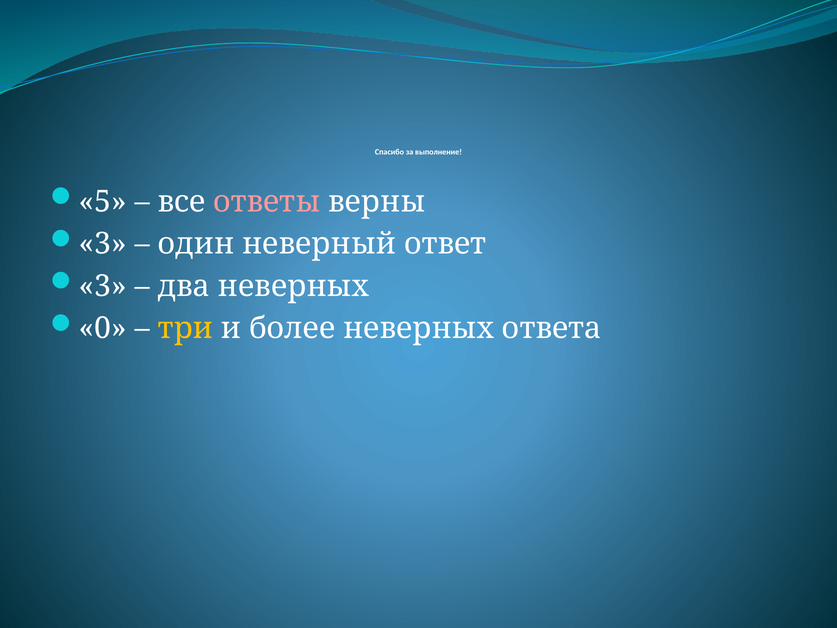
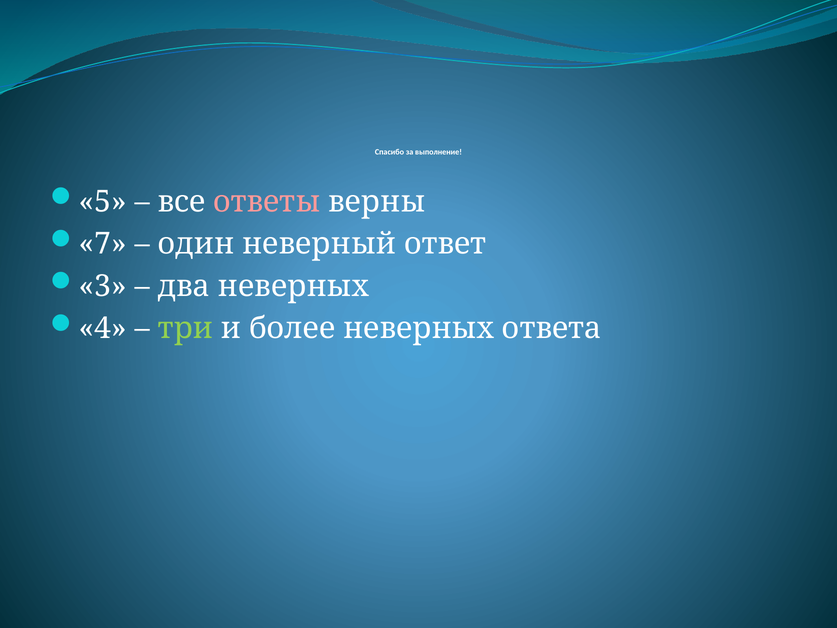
3: 3 -> 7 (103, 244)
0: 0 -> 4 (103, 328)
три colour: yellow -> light green (185, 328)
